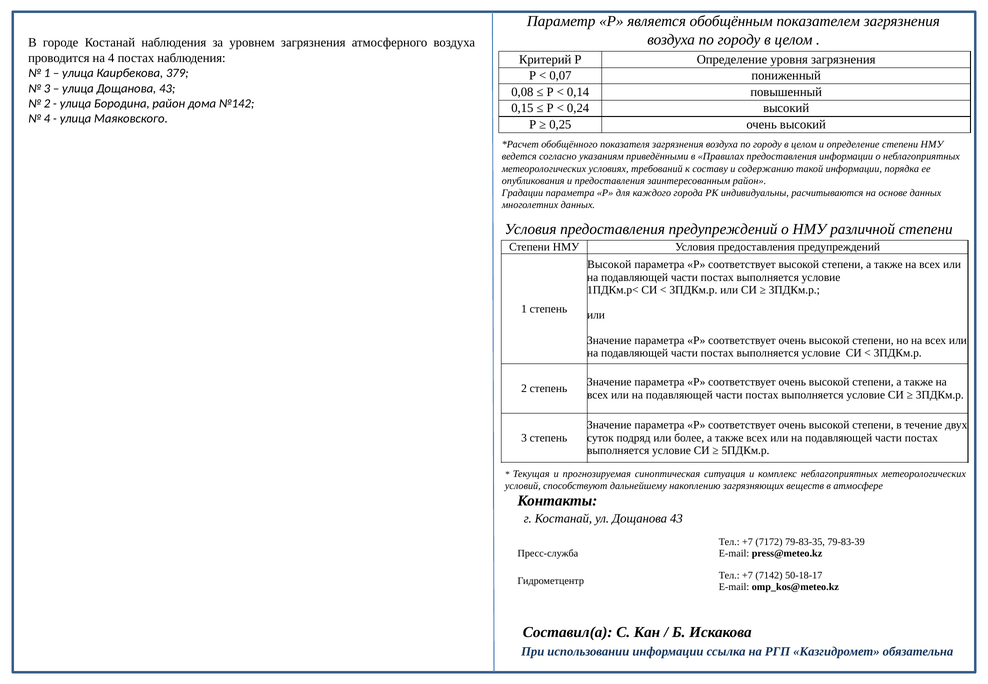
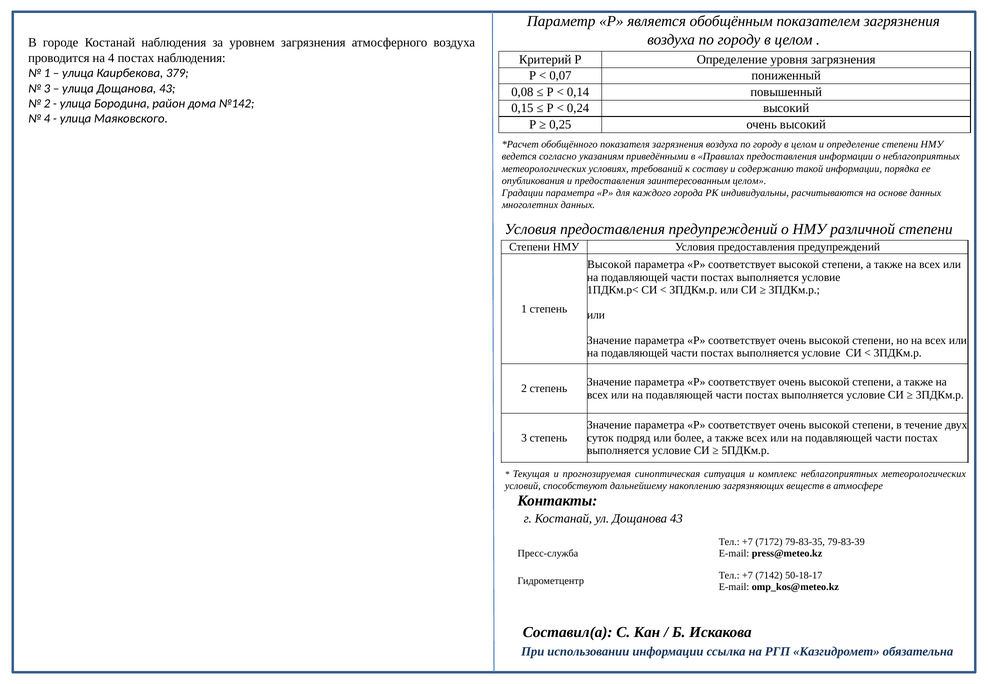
заинтересованным район: район -> целом (750, 181)
